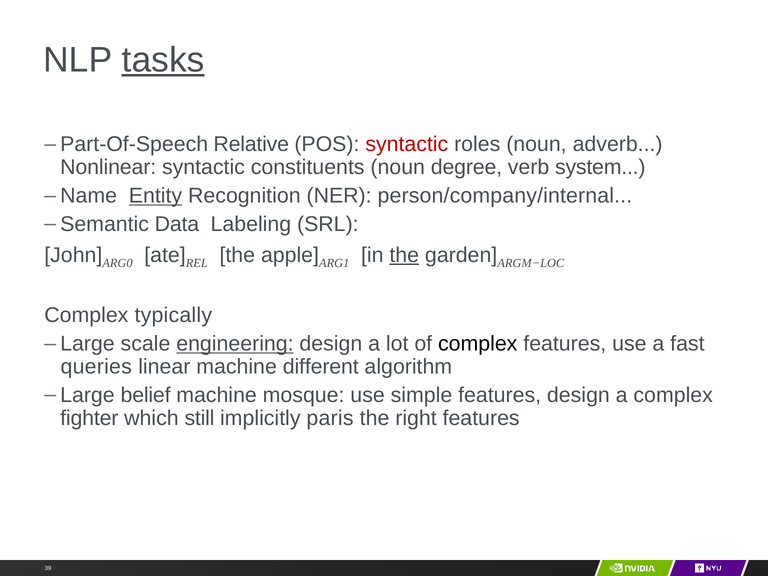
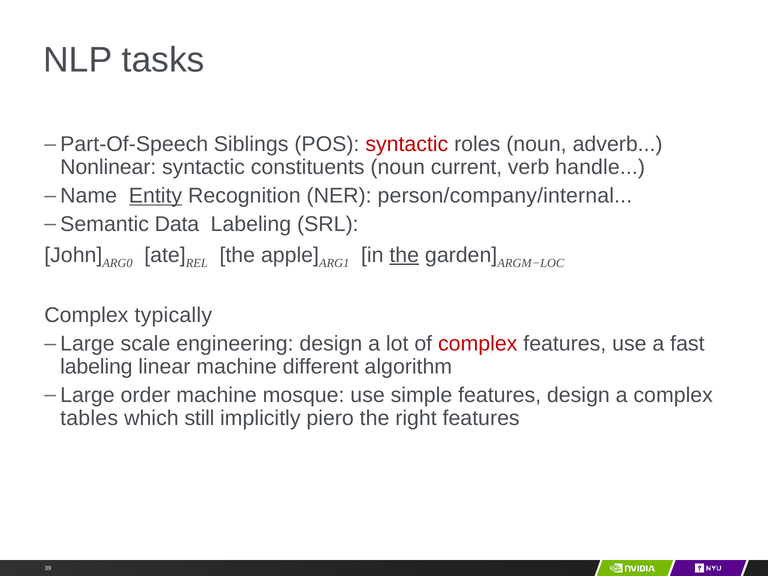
tasks underline: present -> none (163, 60)
Relative: Relative -> Siblings (251, 144)
degree: degree -> current (466, 167)
system: system -> handle (600, 167)
engineering underline: present -> none (235, 344)
complex colour: black -> red (478, 344)
queries: queries -> labeling (96, 367)
belief: belief -> order (145, 395)
fighter: fighter -> tables (89, 418)
paris: paris -> piero (330, 418)
